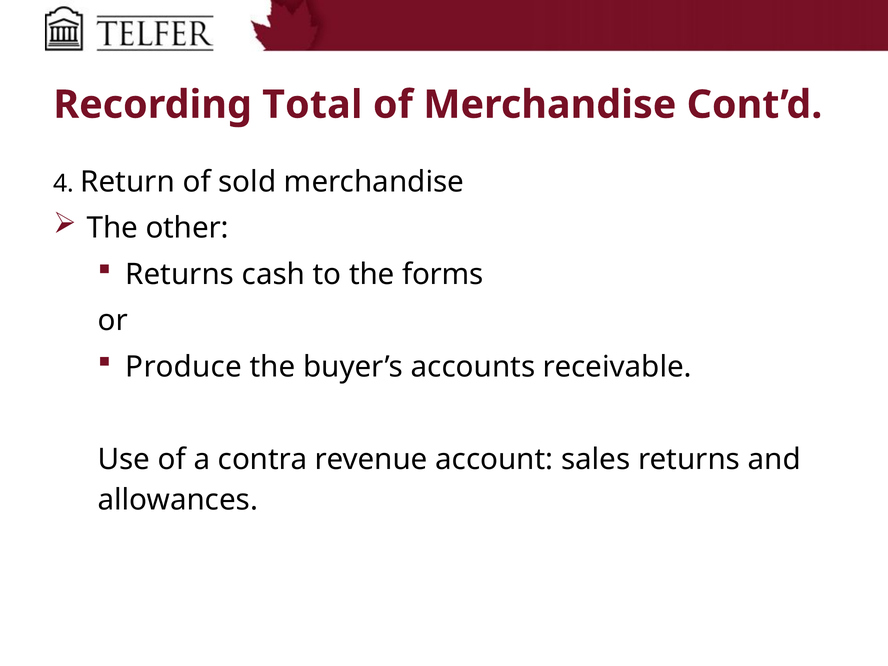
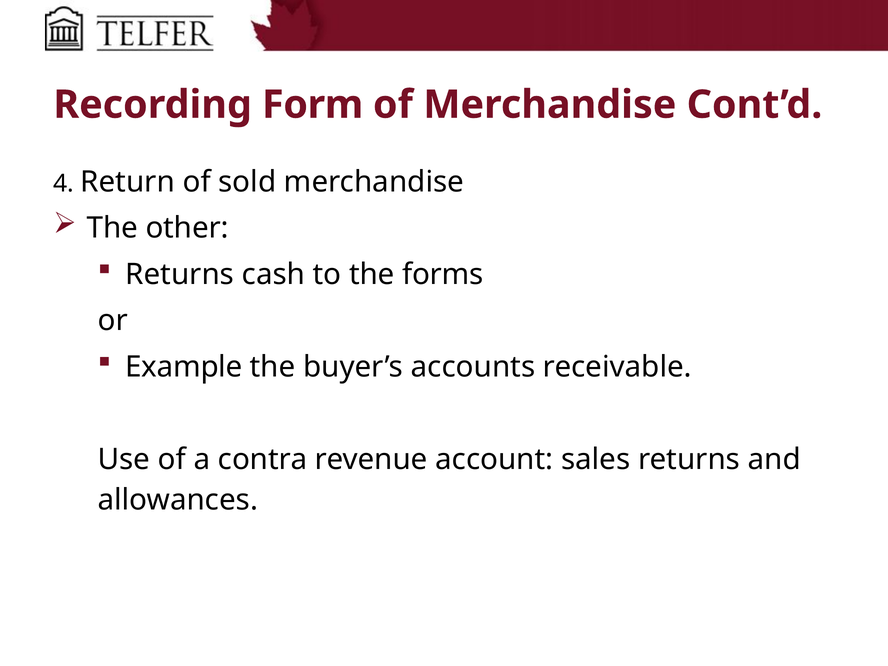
Total: Total -> Form (313, 105)
Produce: Produce -> Example (184, 367)
